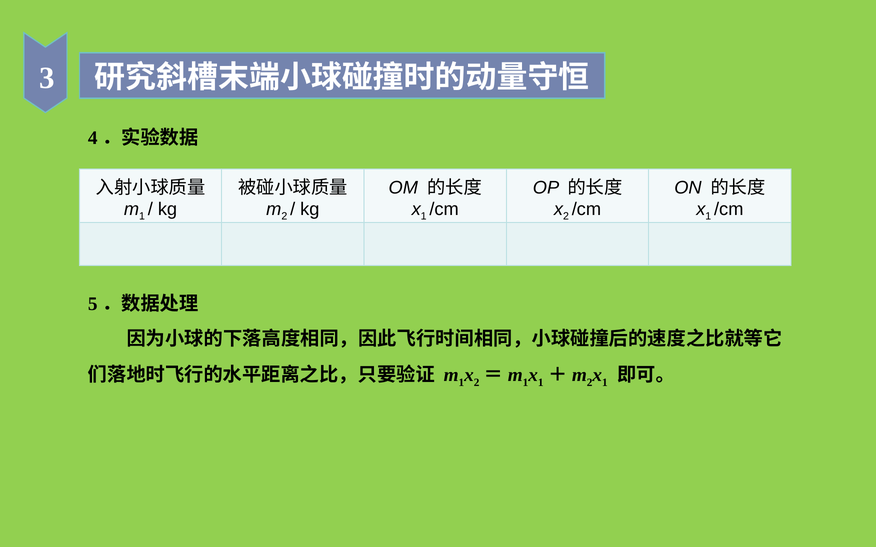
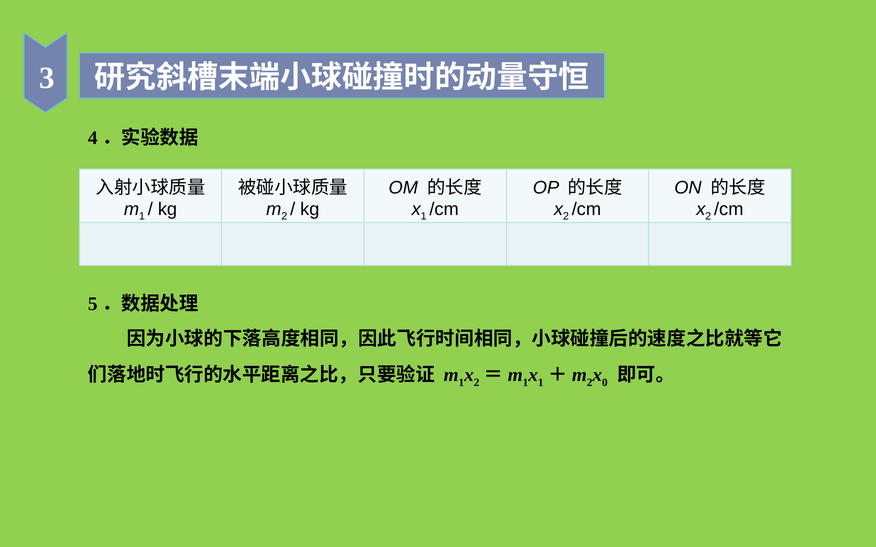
1: 1 -> 2 (708, 217)
1: 1 -> 0 (605, 383)
